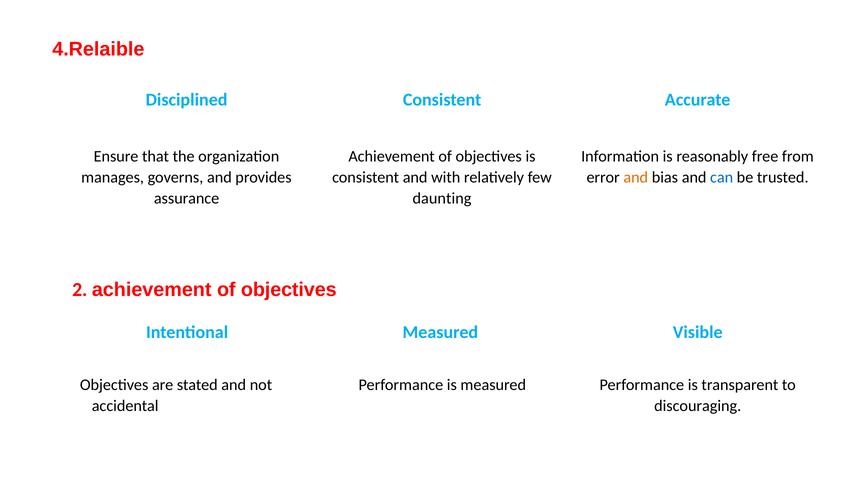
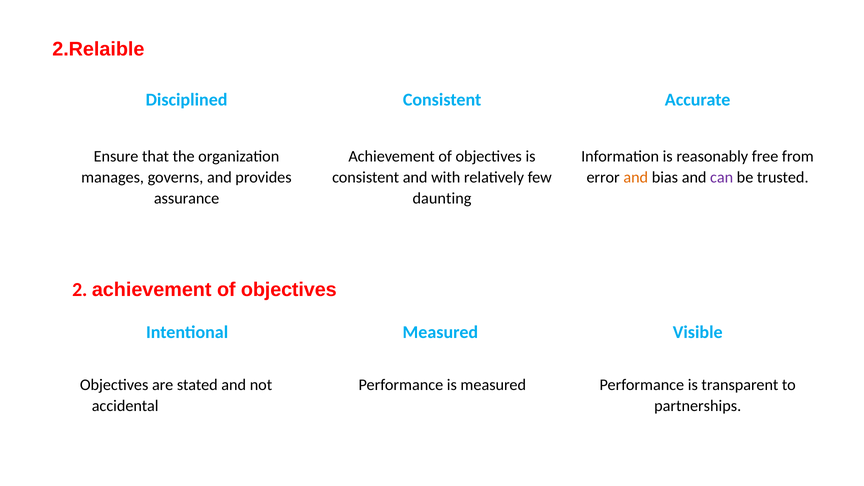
4.Relaible: 4.Relaible -> 2.Relaible (98, 49)
can colour: blue -> purple (722, 177)
discouraging: discouraging -> partnerships (698, 406)
